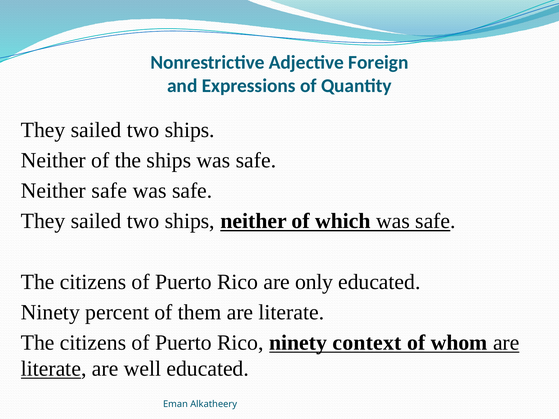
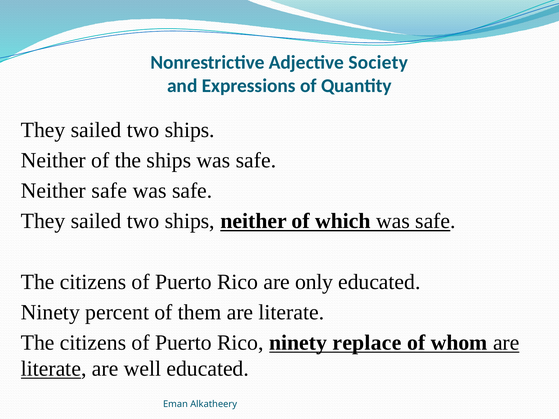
Foreign: Foreign -> Society (378, 62)
context: context -> replace (367, 343)
